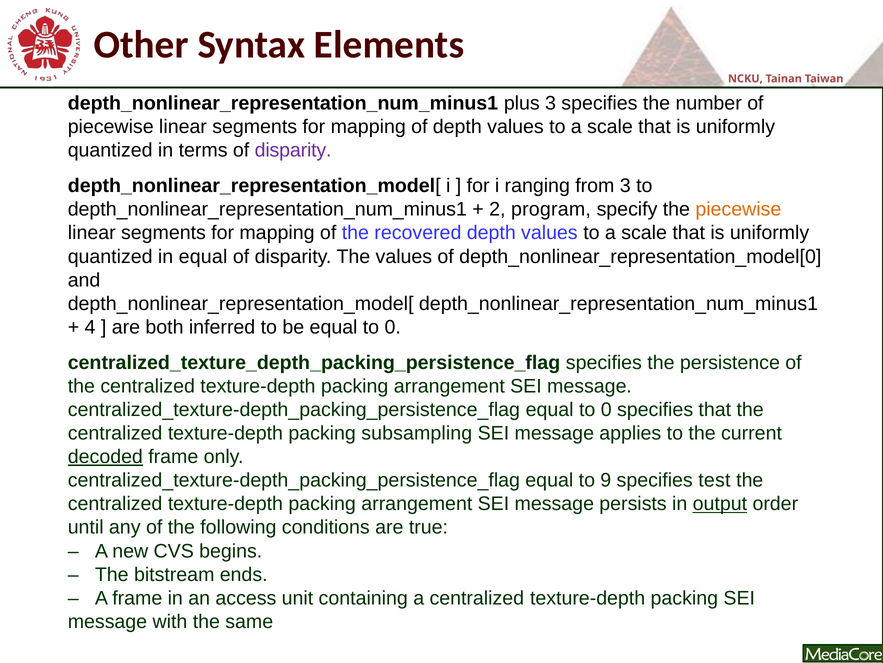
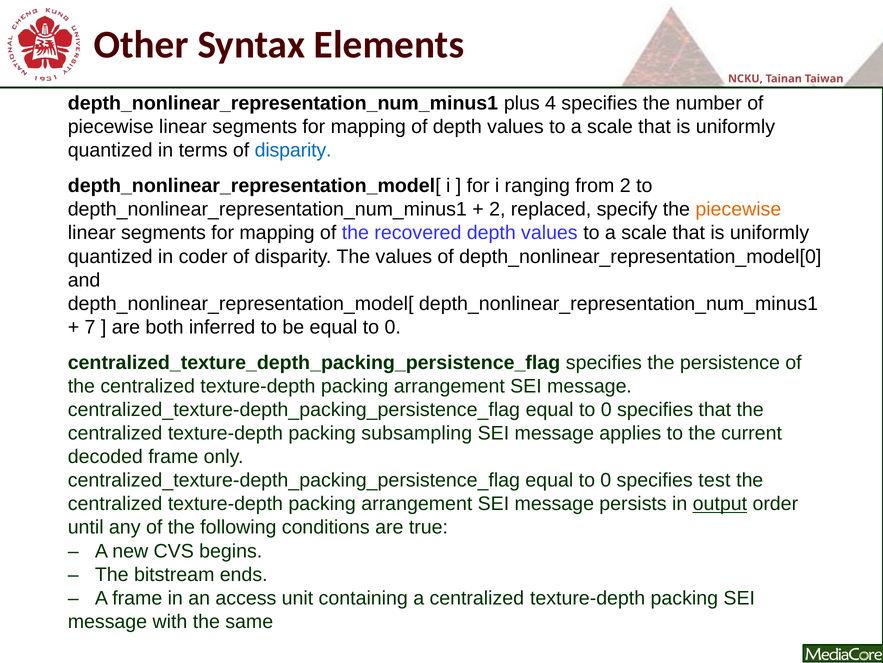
plus 3: 3 -> 4 (550, 103)
disparity colour: purple -> blue (293, 150)
from 3: 3 -> 2 (625, 186)
program: program -> replaced (551, 209)
in equal: equal -> coder (203, 256)
4: 4 -> 7 (90, 327)
decoded underline: present -> none (105, 456)
9: 9 -> 0 (606, 480)
